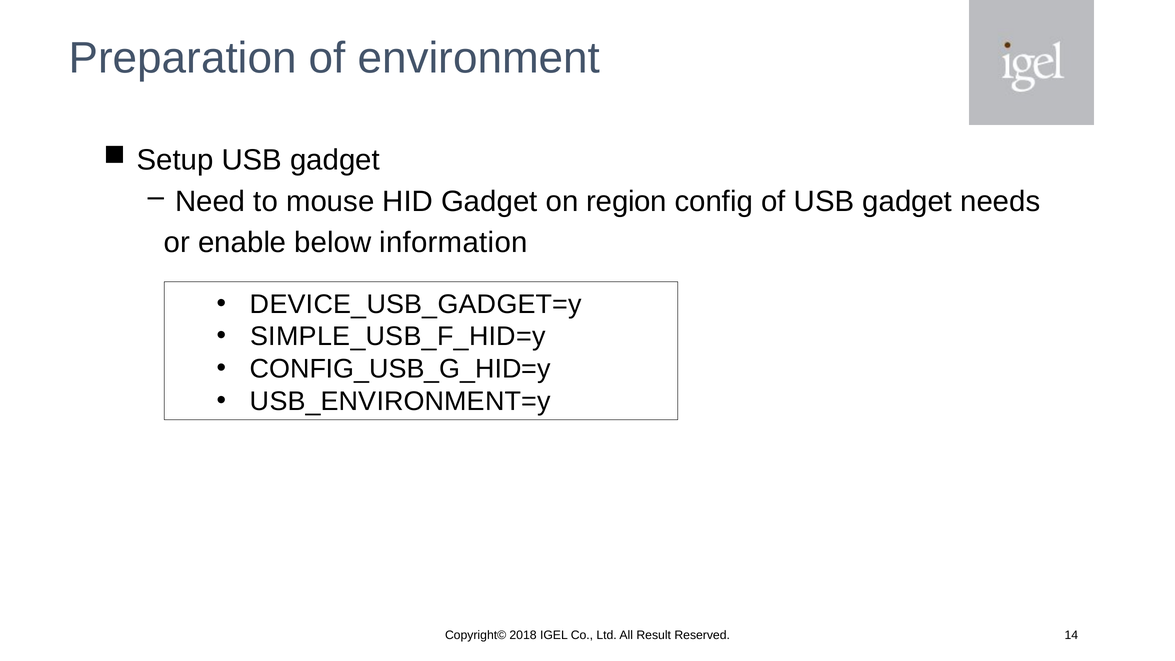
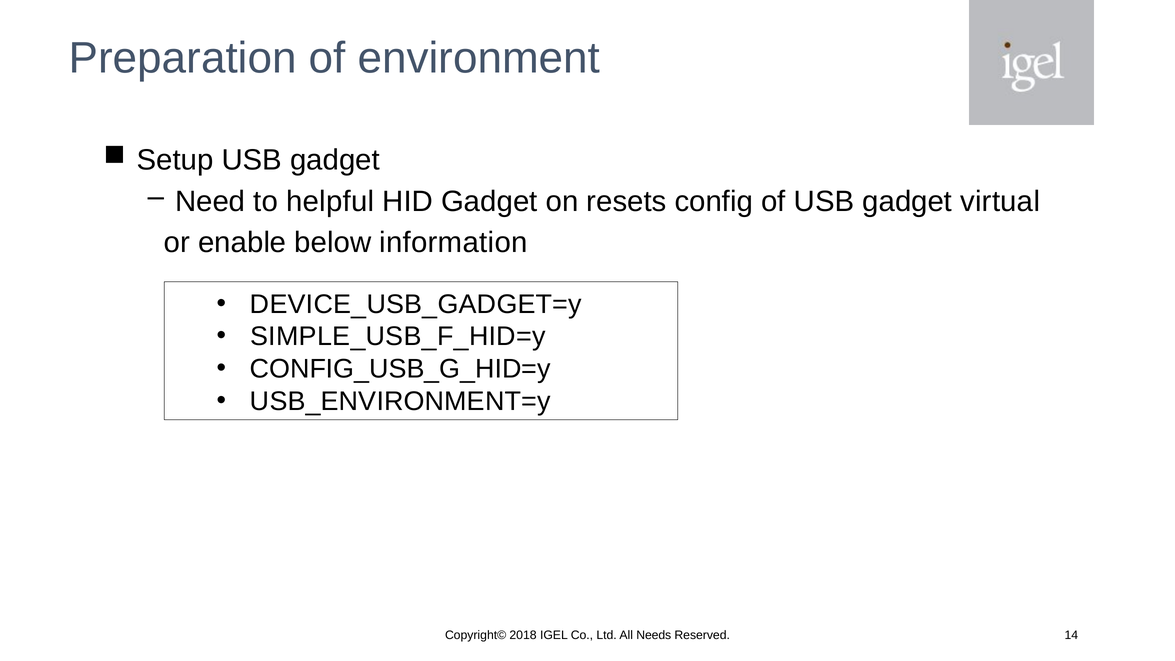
mouse: mouse -> helpful (330, 201)
region: region -> resets (626, 201)
needs: needs -> virtual (1000, 201)
Result: Result -> Needs (654, 635)
